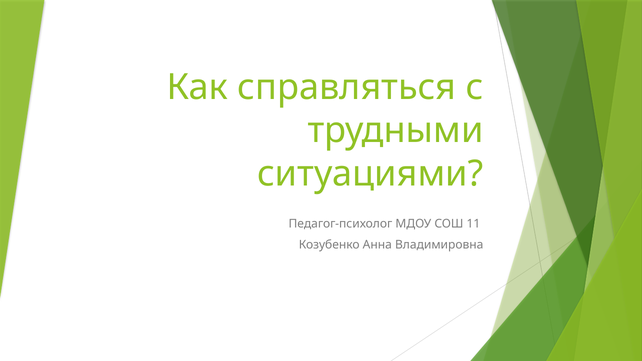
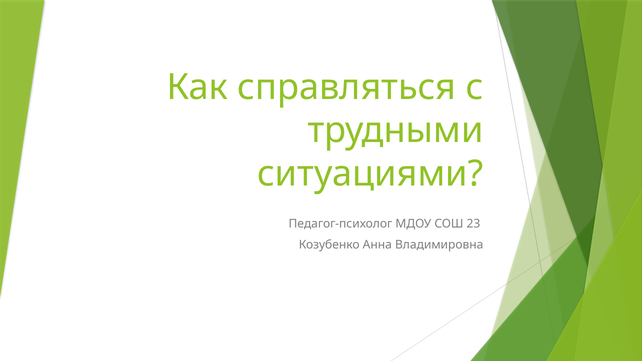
11: 11 -> 23 (473, 224)
